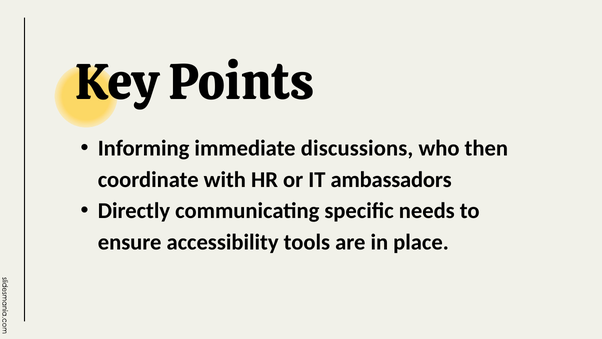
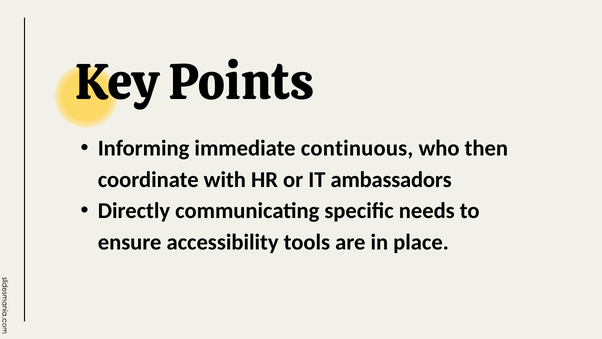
discussions: discussions -> continuous (357, 148)
